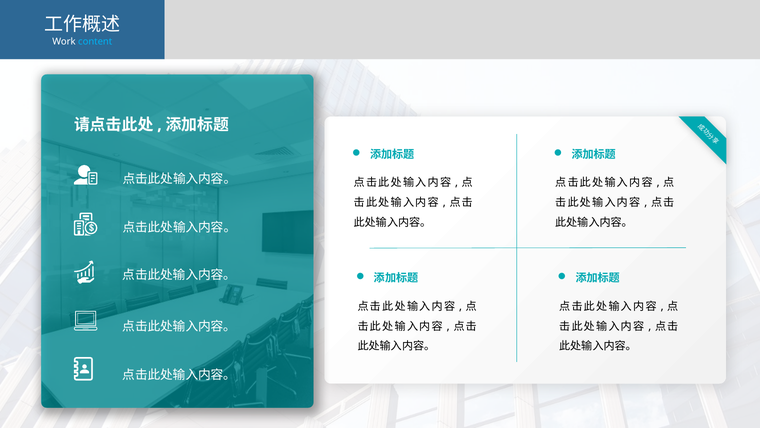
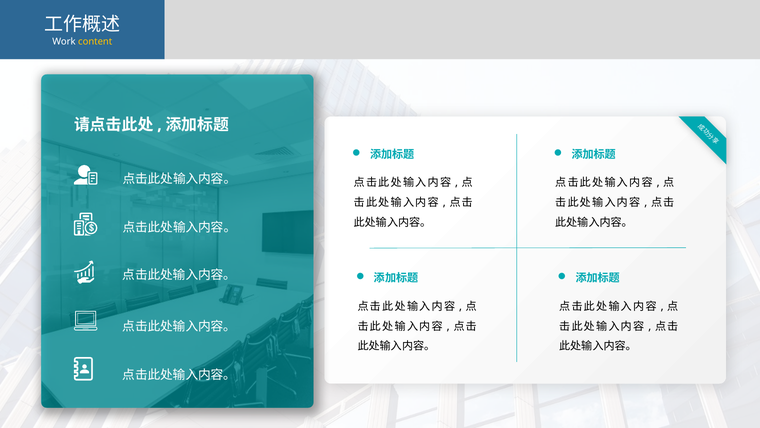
content colour: light blue -> yellow (95, 42)
